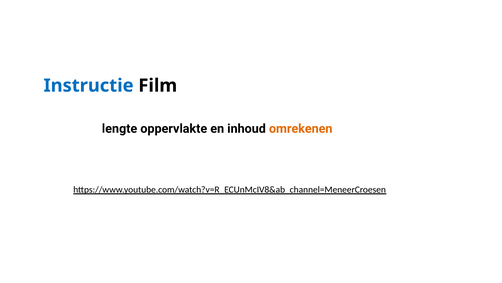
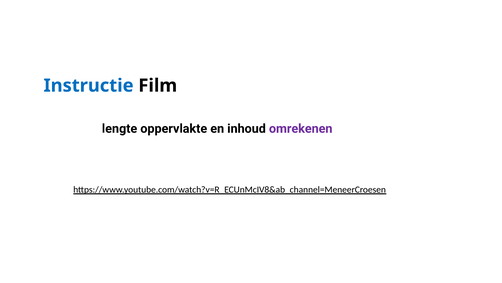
omrekenen colour: orange -> purple (301, 128)
